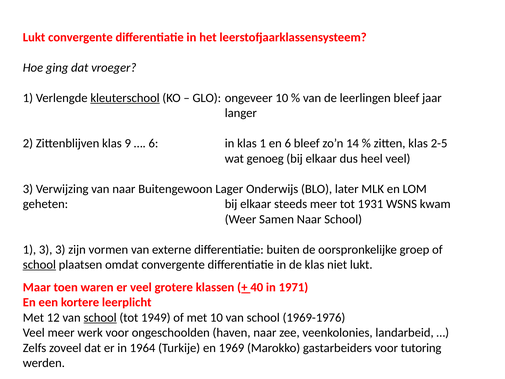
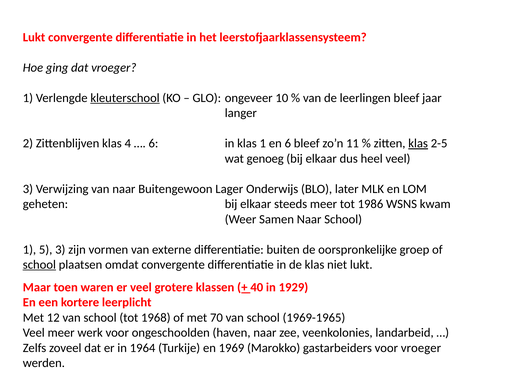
9: 9 -> 4 (128, 143)
14: 14 -> 11 (353, 143)
klas underline: none -> present (418, 143)
1931: 1931 -> 1986 (370, 204)
1 3: 3 -> 5 (46, 249)
1971: 1971 -> 1929 (293, 287)
school underline: present -> none (100, 317)
1949: 1949 -> 1968 (156, 317)
met 10: 10 -> 70 (216, 317)
1969-1976: 1969-1976 -> 1969-1965 (314, 317)
voor tutoring: tutoring -> vroeger (421, 348)
